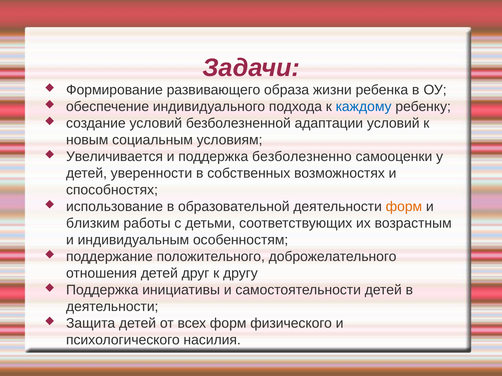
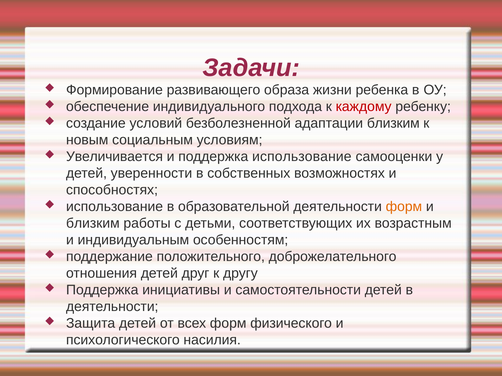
каждому colour: blue -> red (364, 107)
адаптации условий: условий -> близким (393, 123)
поддержка безболезненно: безболезненно -> использование (302, 157)
